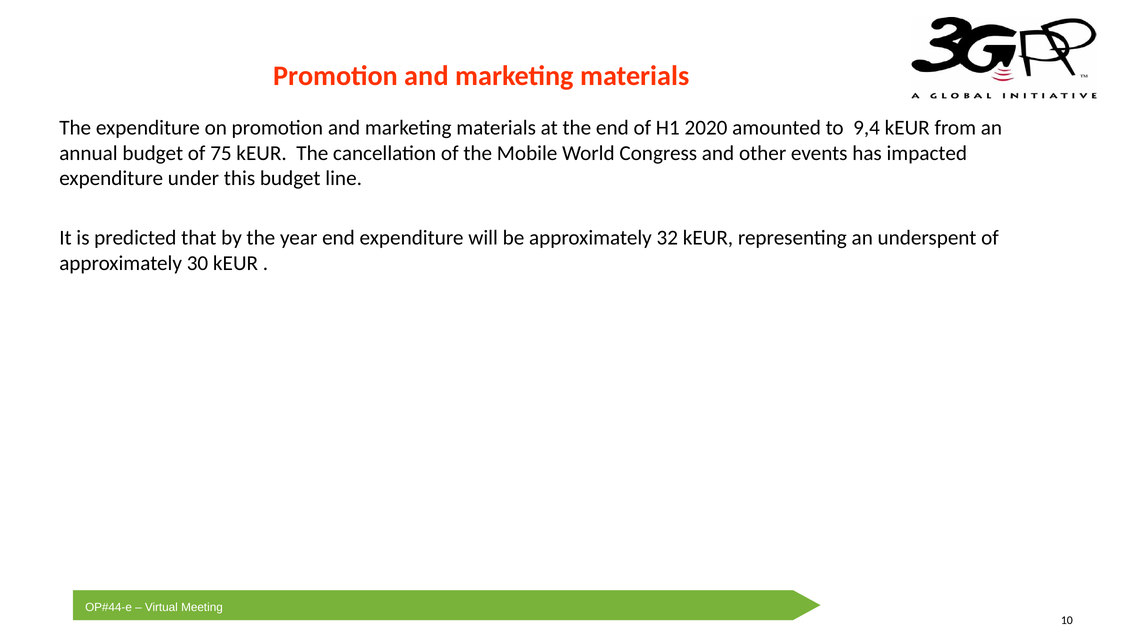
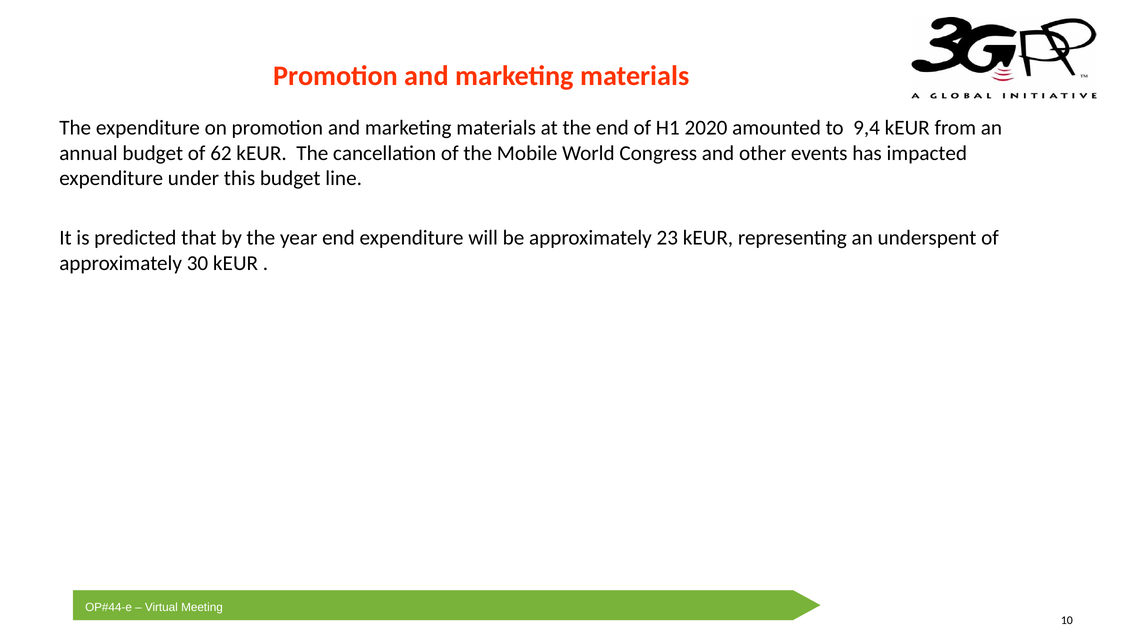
75: 75 -> 62 (221, 153)
32: 32 -> 23 (667, 238)
